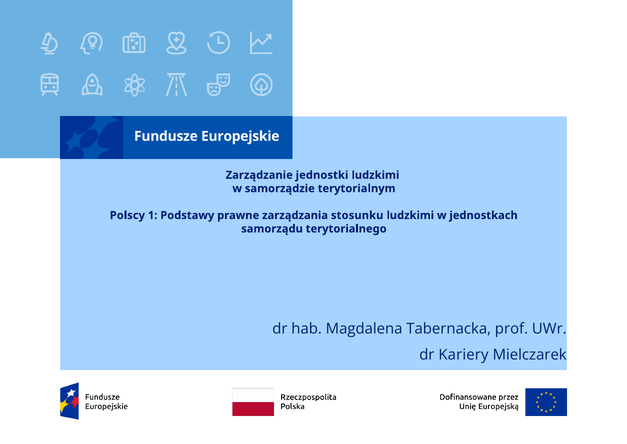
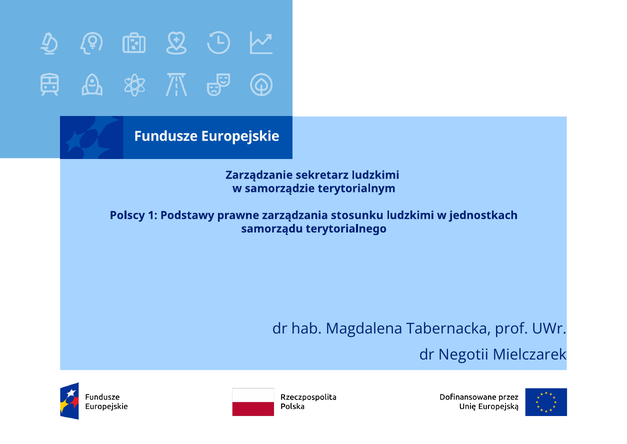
jednostki: jednostki -> sekretarz (322, 175)
Kariery: Kariery -> Negotii (463, 355)
